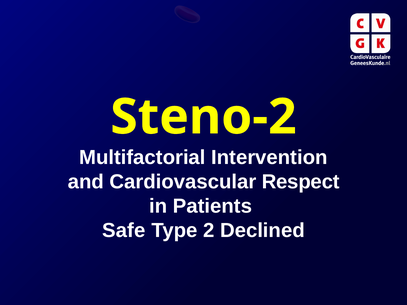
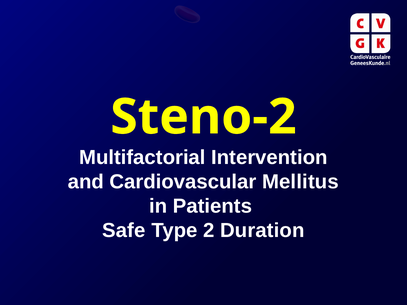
Respect: Respect -> Mellitus (300, 182)
Declined: Declined -> Duration (262, 231)
